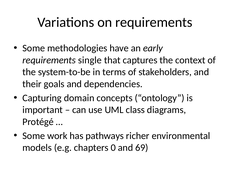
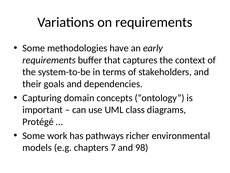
single: single -> buffer (90, 60)
0: 0 -> 7 (113, 147)
69: 69 -> 98 (142, 147)
